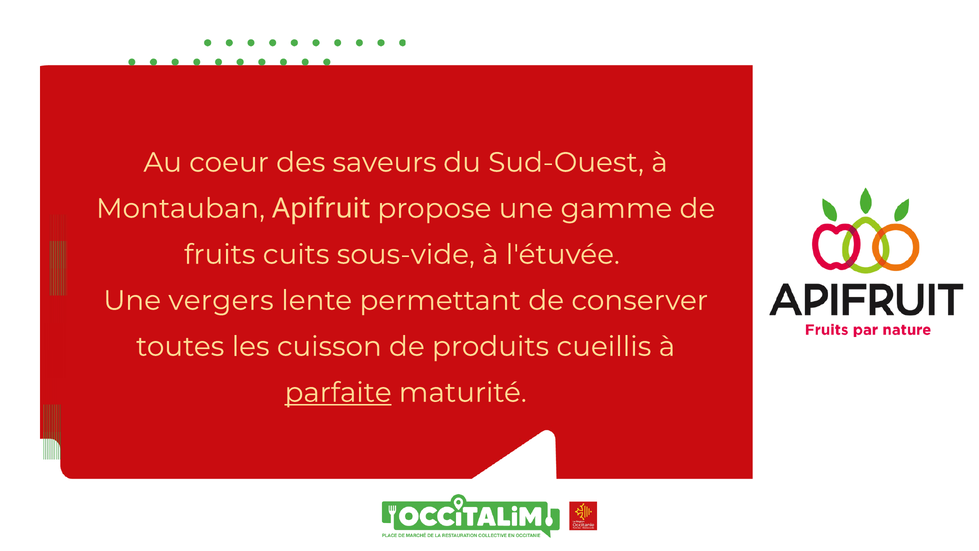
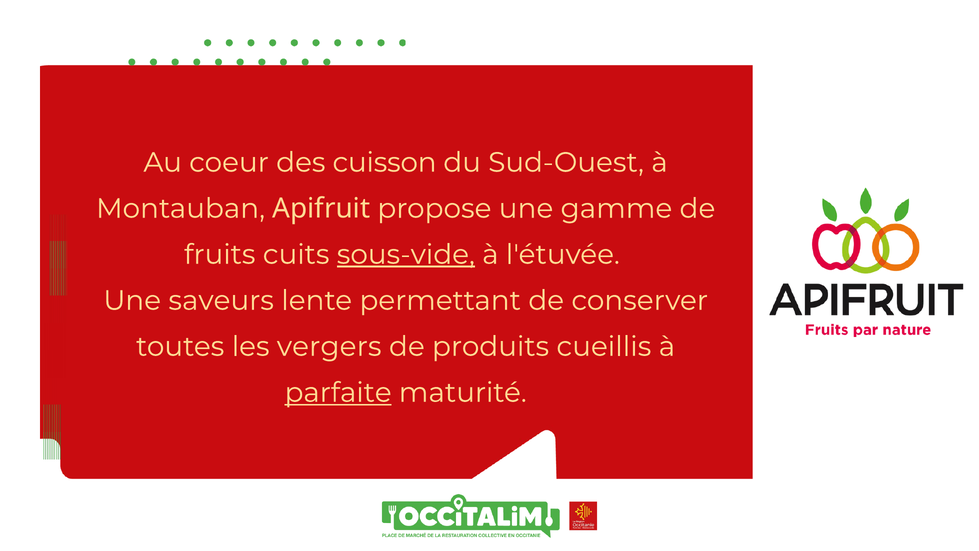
saveurs: saveurs -> cuisson (385, 162)
sous-vide underline: none -> present (406, 254)
vergers: vergers -> saveurs (221, 300)
cuisson: cuisson -> vergers (329, 346)
